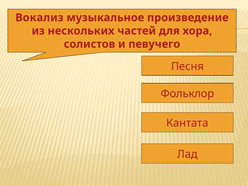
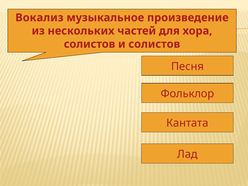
и певучего: певучего -> солистов (154, 44)
